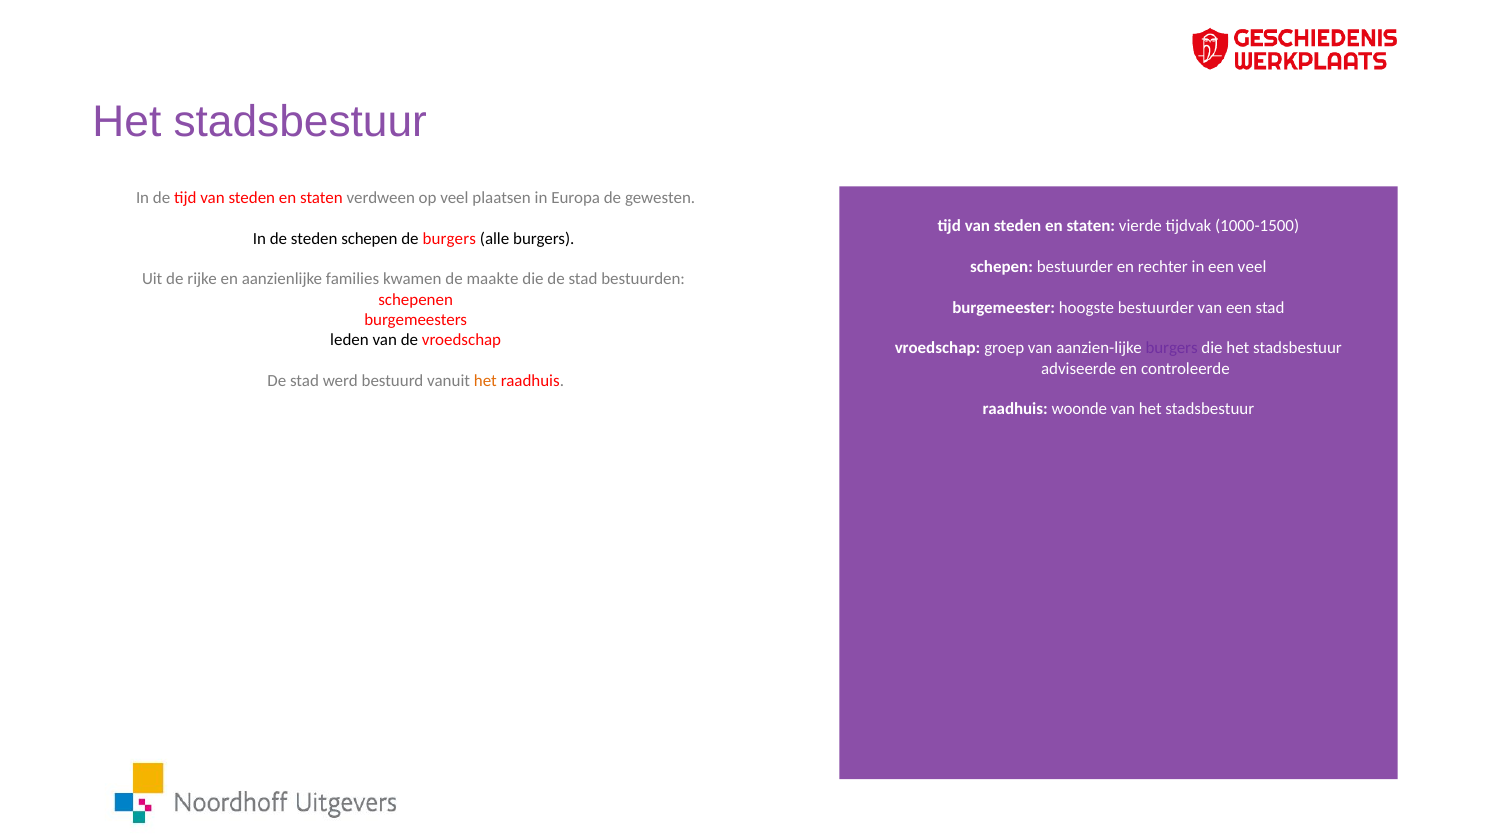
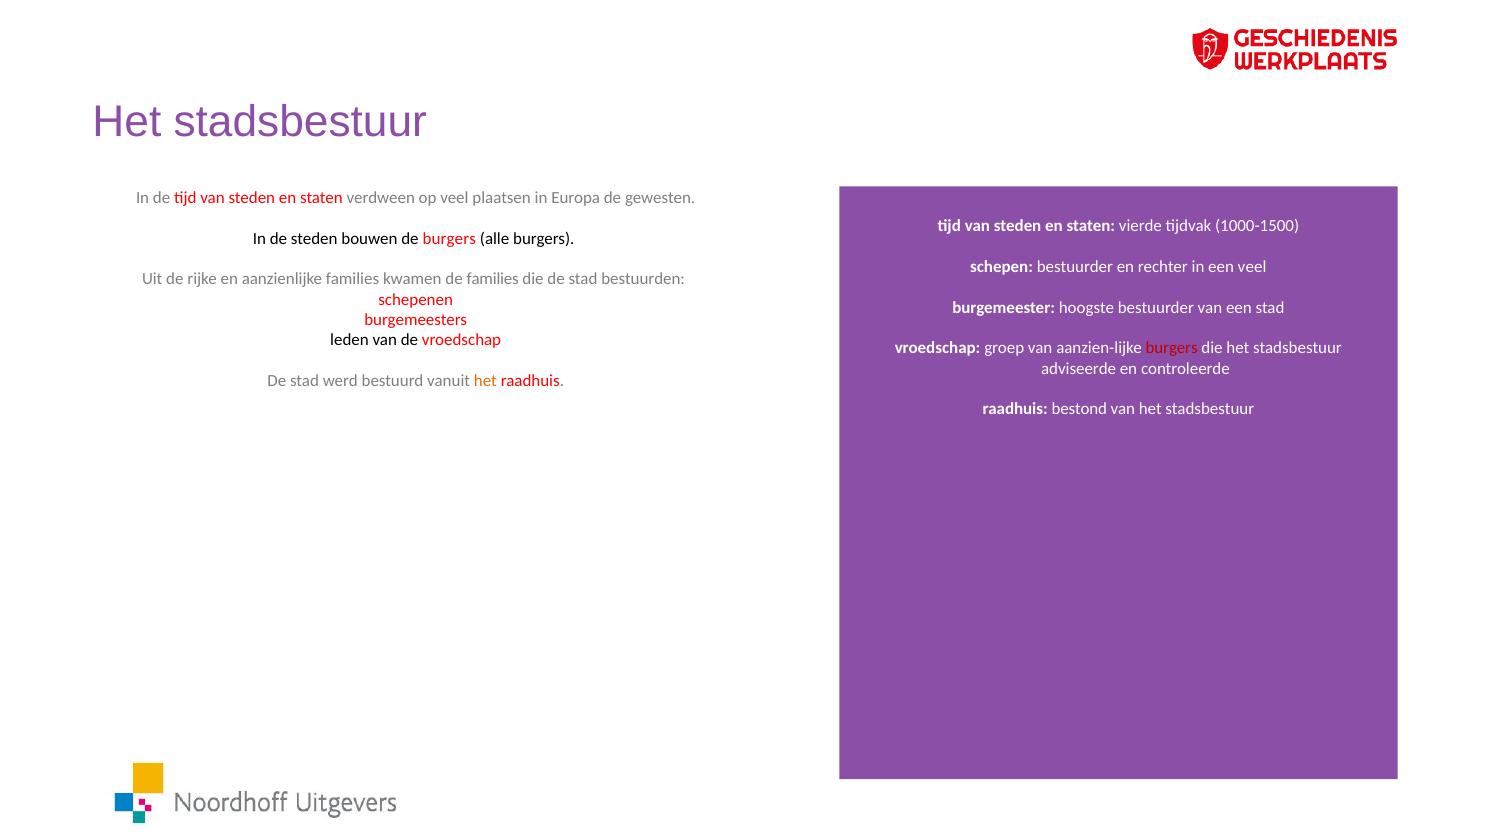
steden schepen: schepen -> bouwen (369, 238)
de maakte: maakte -> families (493, 279)
burgers colour: purple -> red (1172, 348)
woonde: woonde -> bestond (1079, 409)
